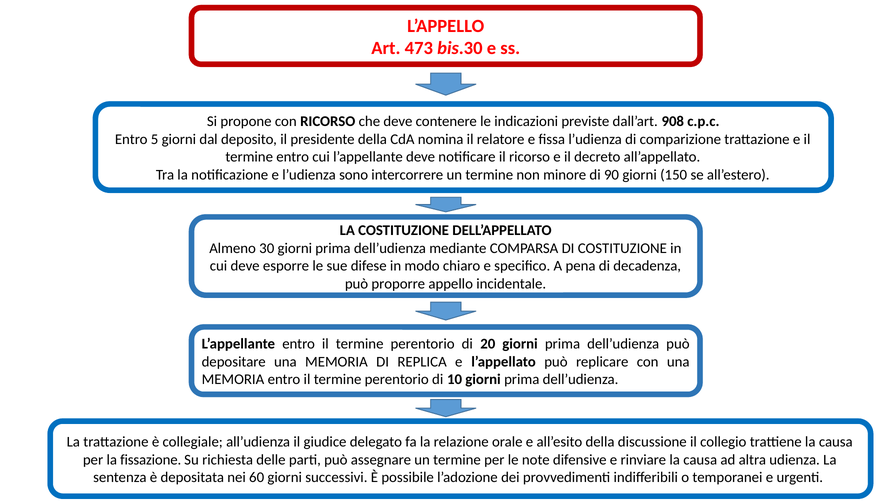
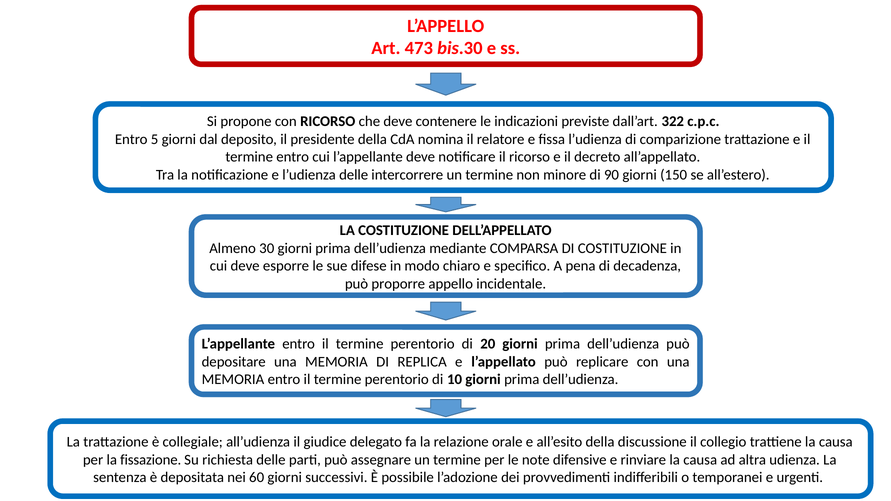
908: 908 -> 322 (673, 121)
l’udienza sono: sono -> delle (354, 175)
